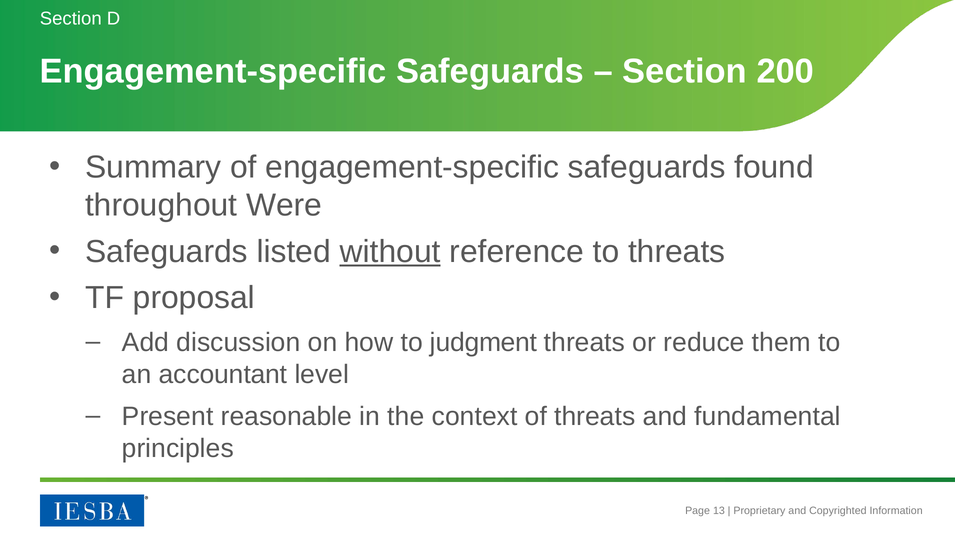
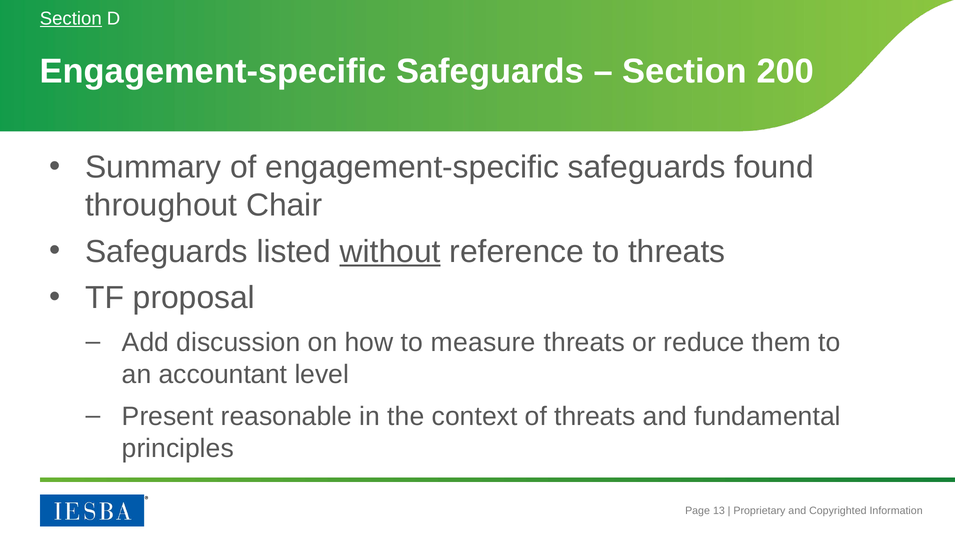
Section underline: none -> present (71, 18)
Were: Were -> Chair (284, 206)
judgment: judgment -> measure (483, 343)
